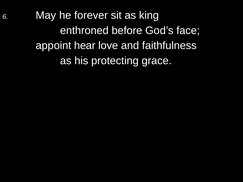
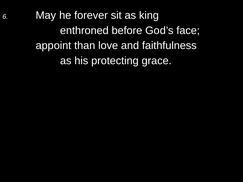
hear: hear -> than (85, 46)
